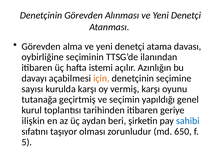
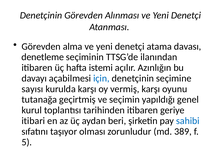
oybirliğine: oybirliğine -> denetleme (43, 57)
için colour: orange -> blue (101, 78)
ilişkin: ilişkin -> itibari (33, 121)
650: 650 -> 389 (183, 131)
